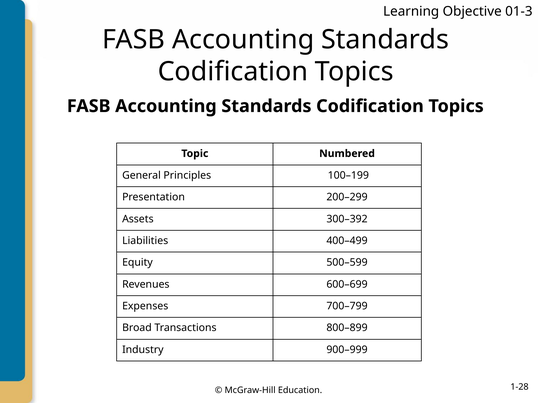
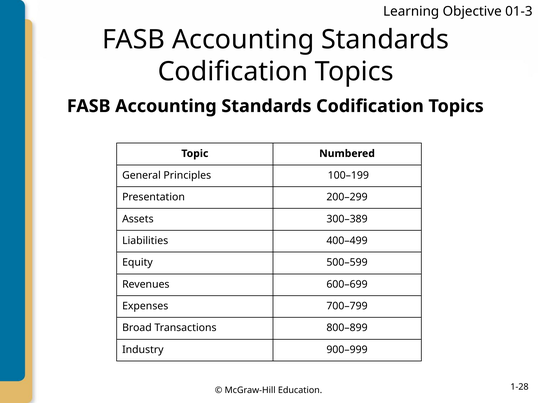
300–392: 300–392 -> 300–389 (347, 219)
